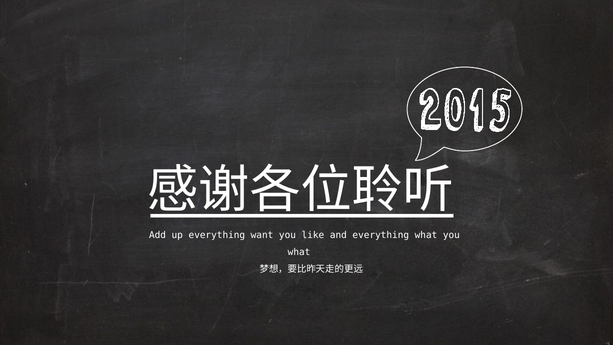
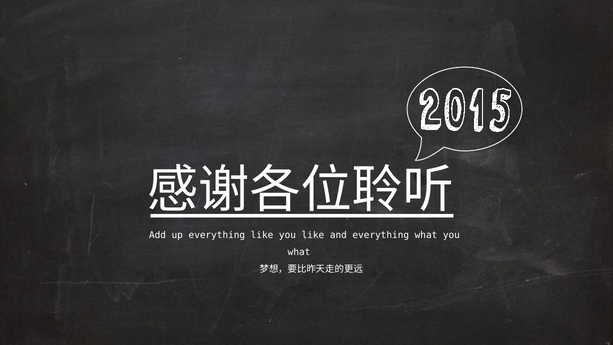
everything want: want -> like (262, 235)
